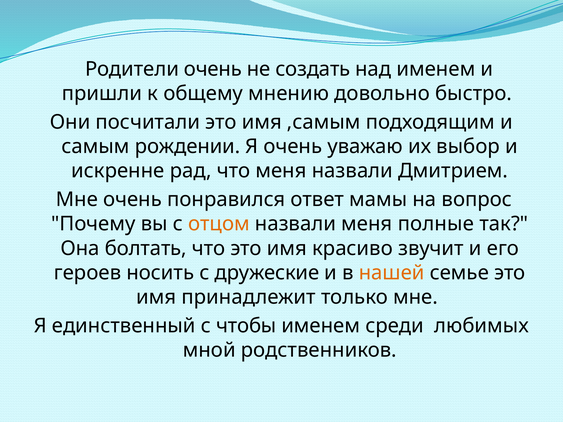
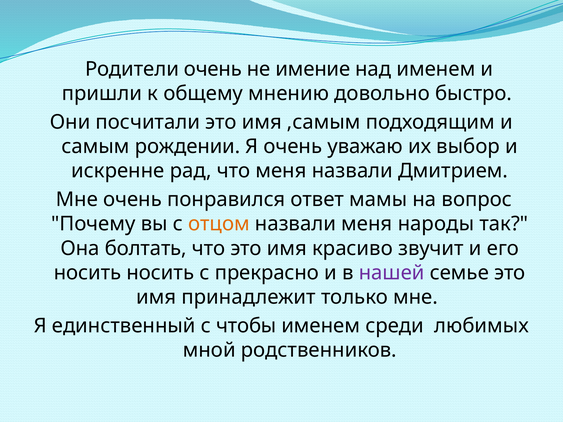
создать: создать -> имение (313, 69)
полные: полные -> народы (436, 224)
героев: героев -> носить (88, 273)
дружеские: дружеские -> прекрасно (267, 273)
нашей colour: orange -> purple (392, 273)
